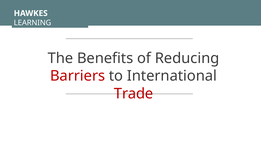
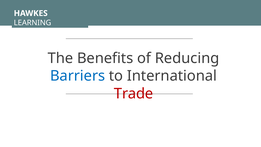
Barriers colour: red -> blue (78, 76)
